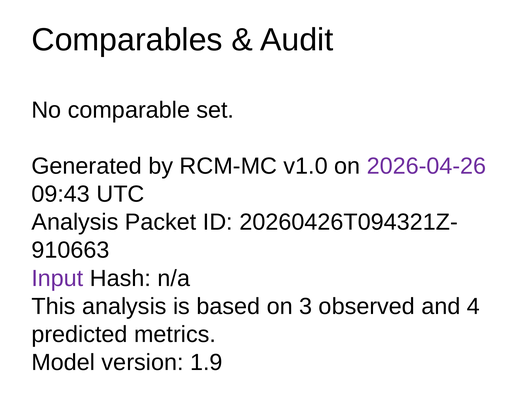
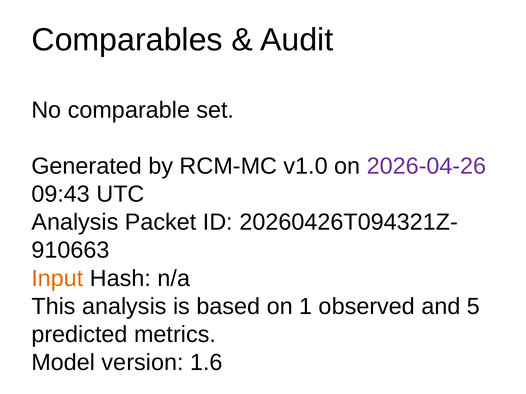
Input colour: purple -> orange (57, 279)
3: 3 -> 1 (306, 307)
4: 4 -> 5 (473, 307)
1.9: 1.9 -> 1.6 (206, 363)
